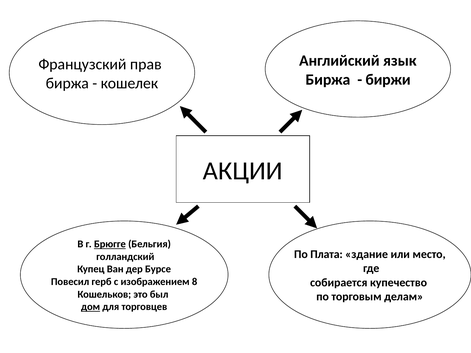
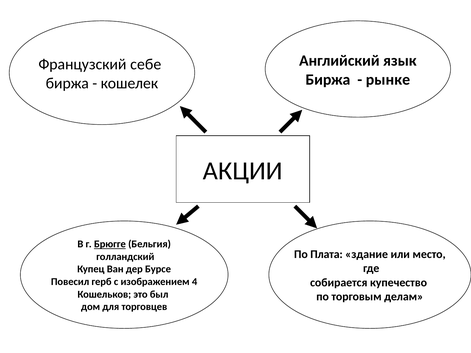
прав: прав -> себе (146, 64)
биржи: биржи -> рынке (388, 80)
8: 8 -> 4 (195, 282)
дом underline: present -> none (91, 307)
